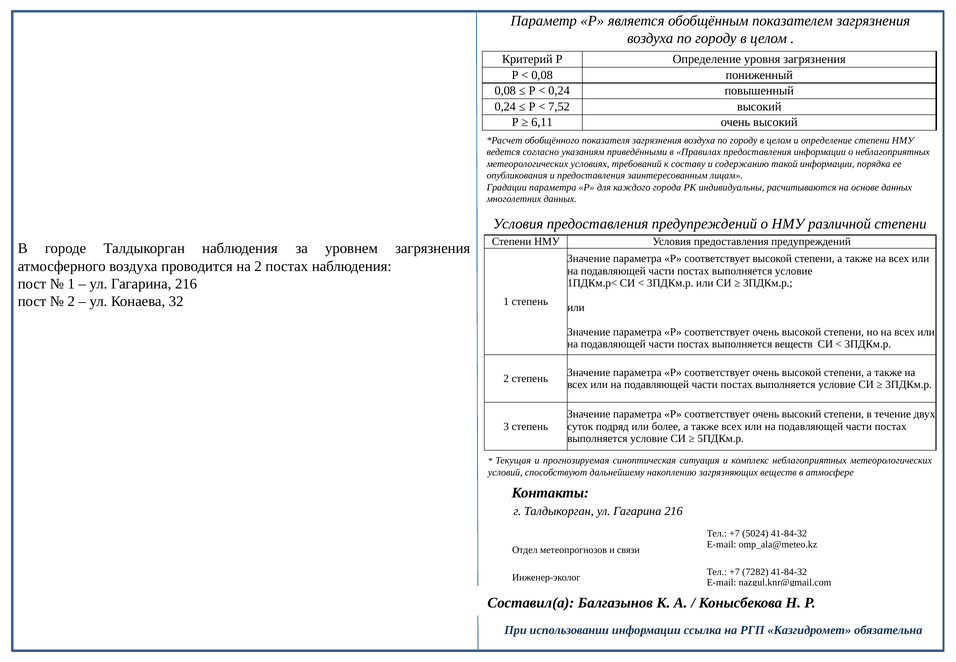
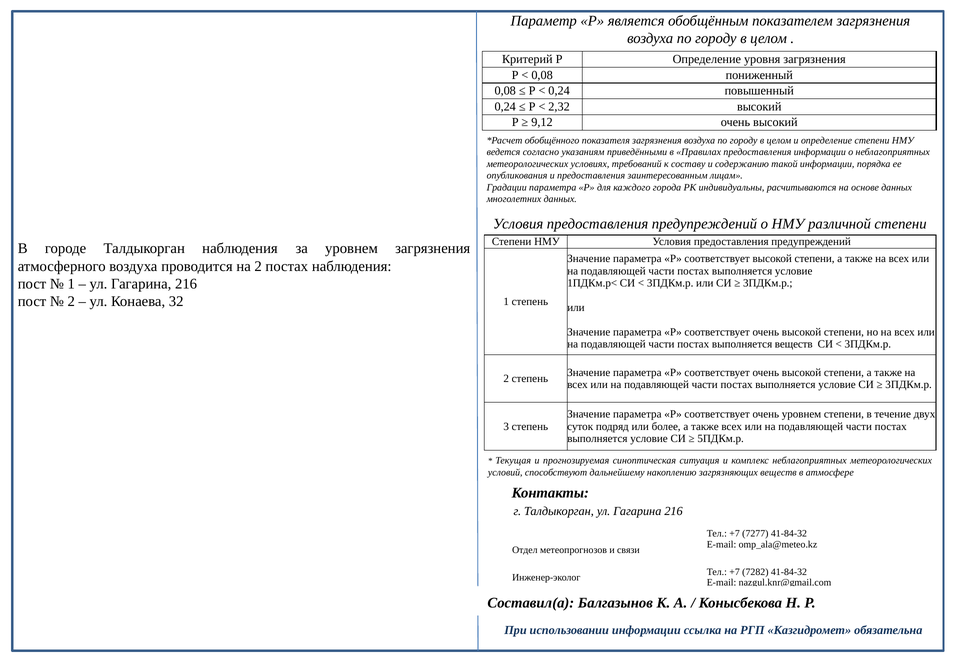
7,52: 7,52 -> 2,32 (559, 107)
6,11: 6,11 -> 9,12 (542, 122)
соответствует очень высокий: высокий -> уровнем (802, 414)
5024: 5024 -> 7277 (755, 534)
